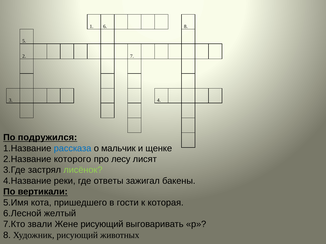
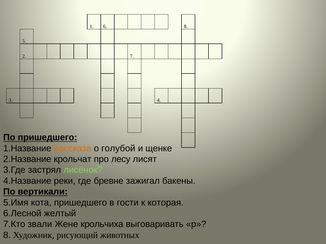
По подружился: подружился -> пришедшего (48, 138)
рассказа colour: blue -> orange (73, 149)
мальчик: мальчик -> голубой (118, 149)
которого: которого -> крольчат (73, 159)
ответы: ответы -> бревне (109, 181)
Жене рисующий: рисующий -> крольчиха (102, 225)
